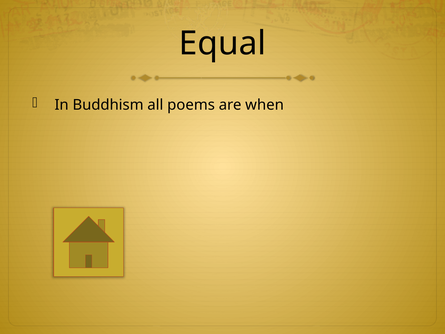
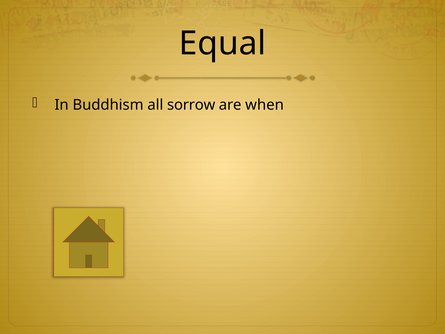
poems: poems -> sorrow (191, 105)
